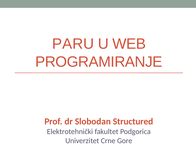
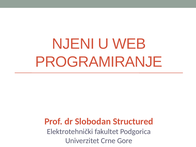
PARU: PARU -> NJENI (73, 44)
